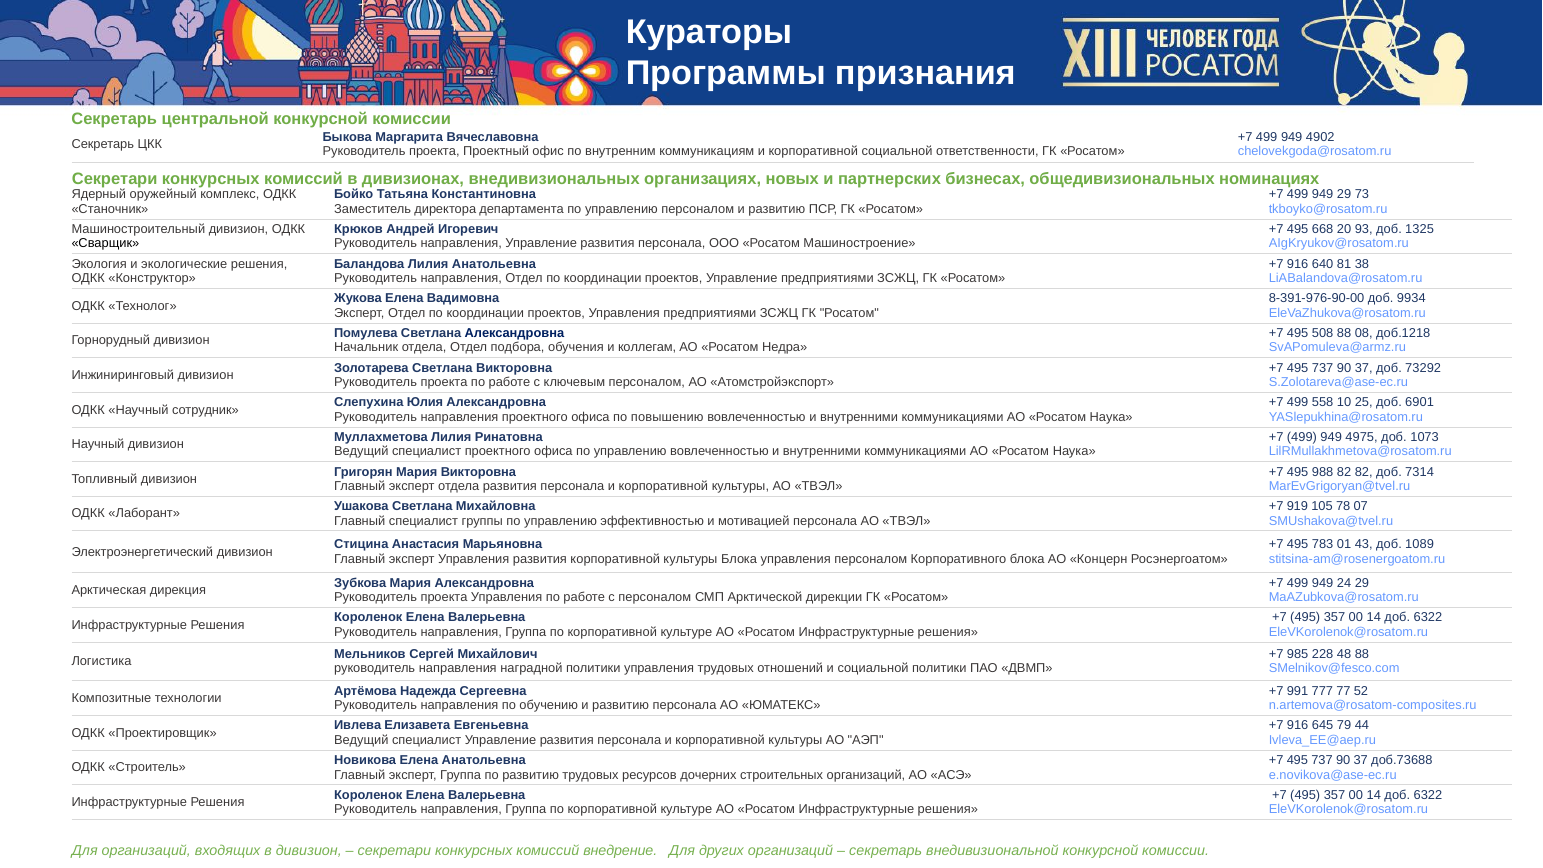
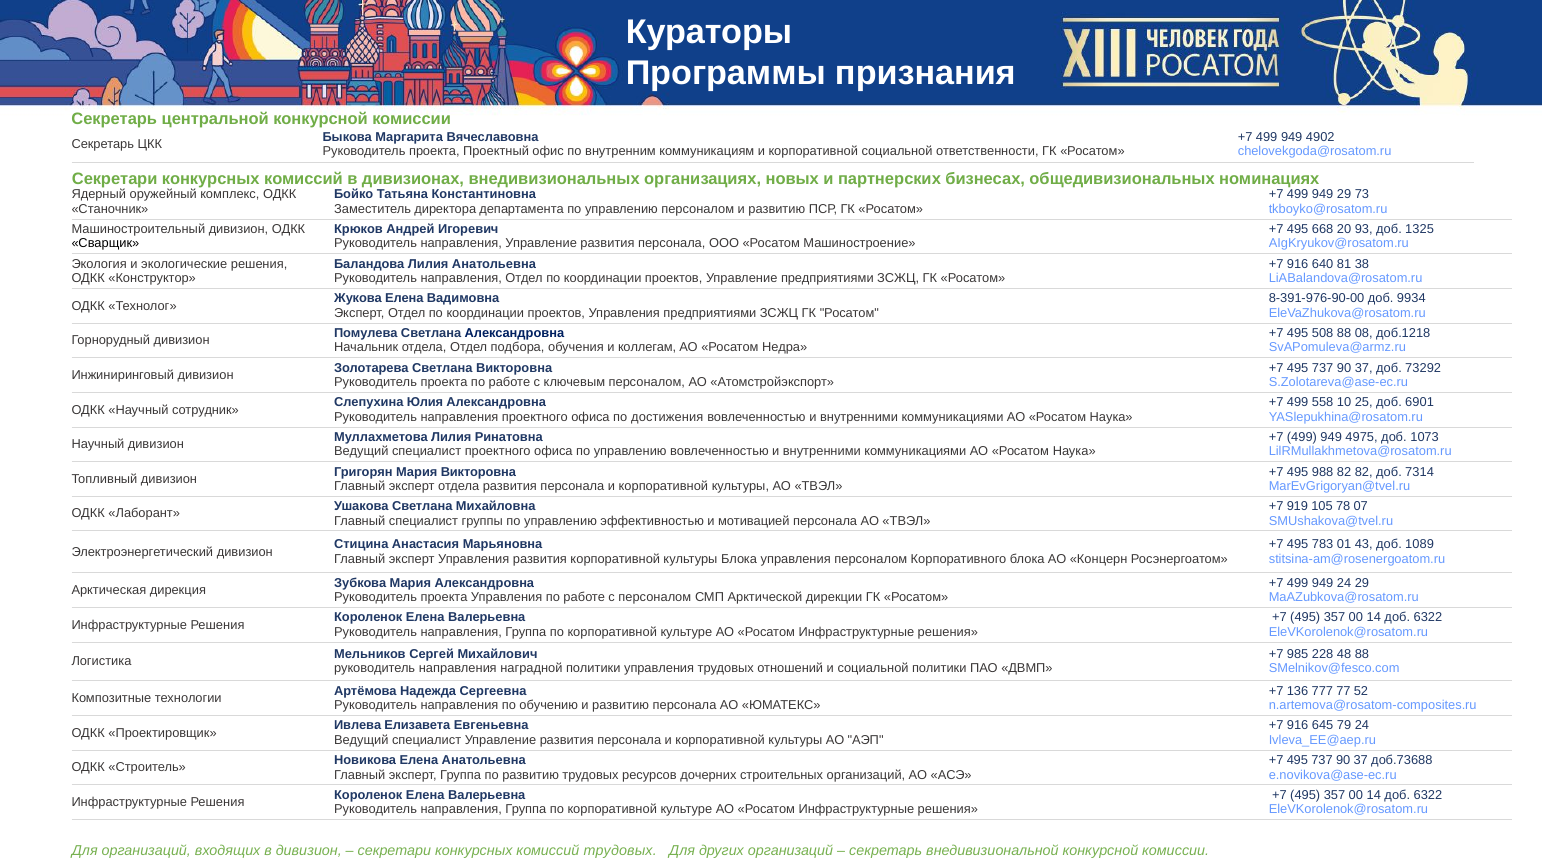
повышению: повышению -> достижения (667, 417)
991: 991 -> 136 (1297, 691)
79 44: 44 -> 24 (1362, 726)
комиссий внедрение: внедрение -> трудовых (620, 851)
